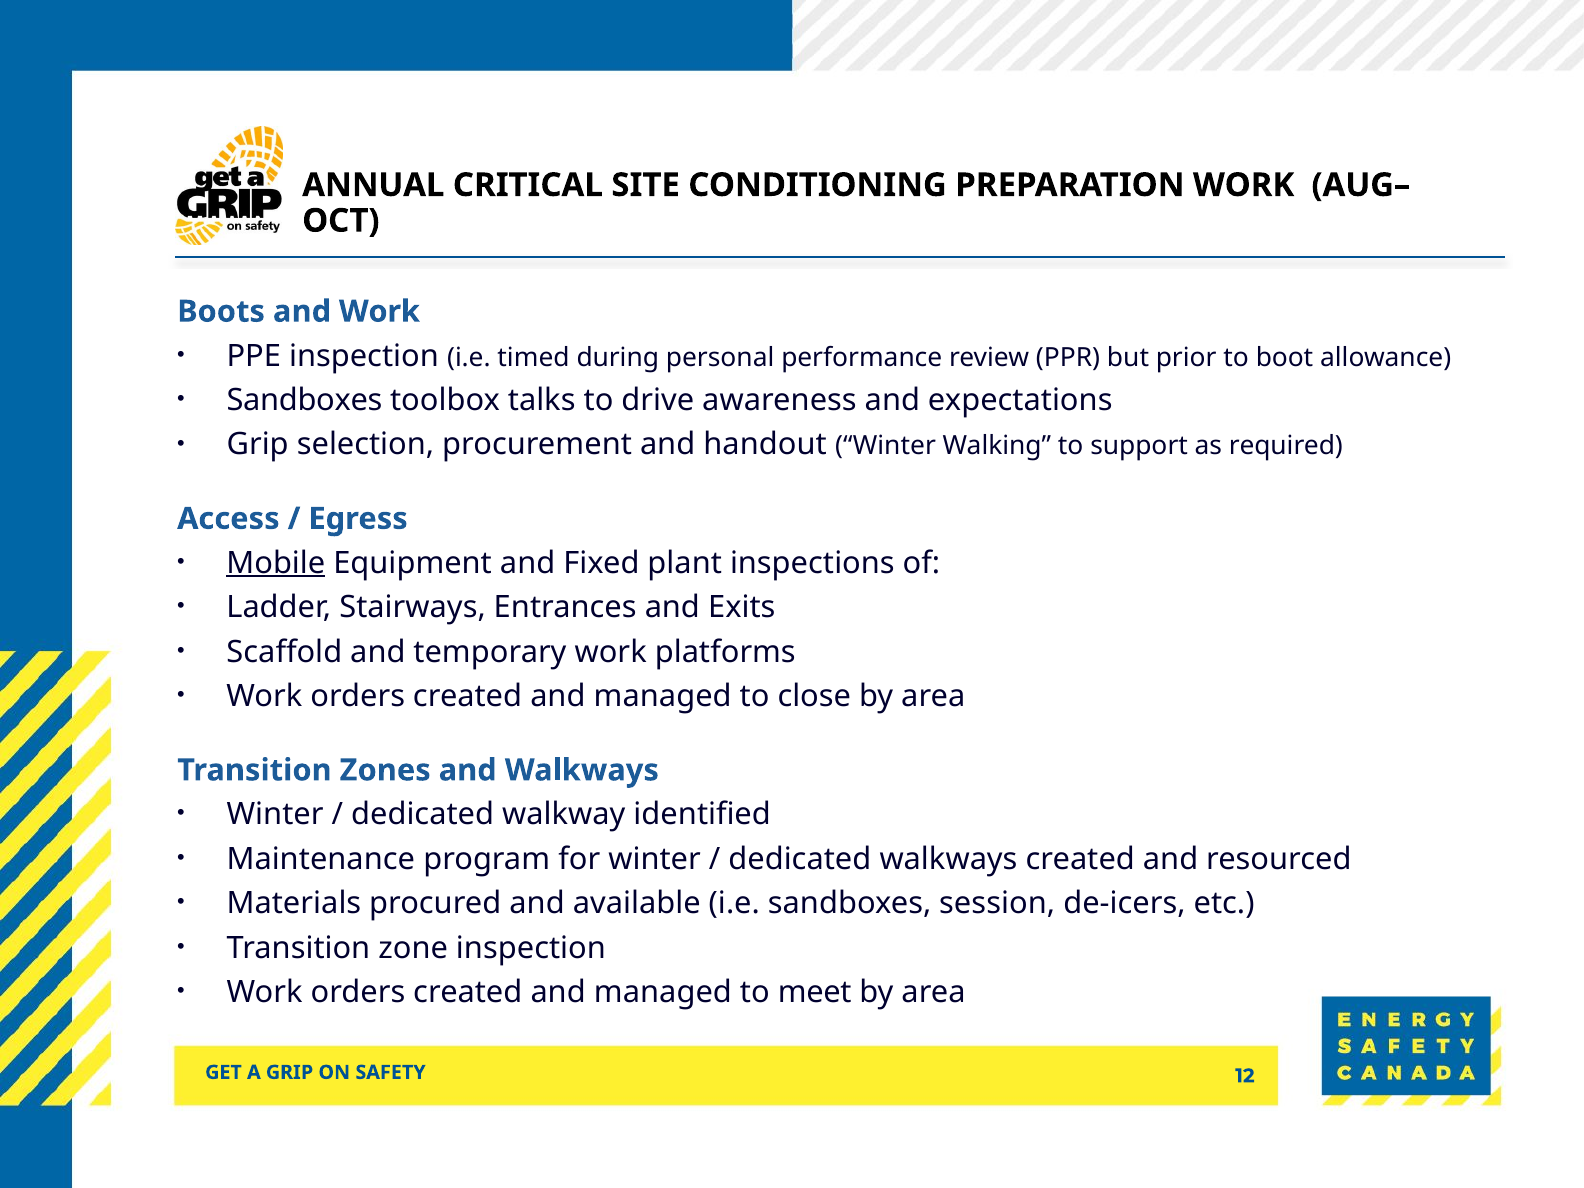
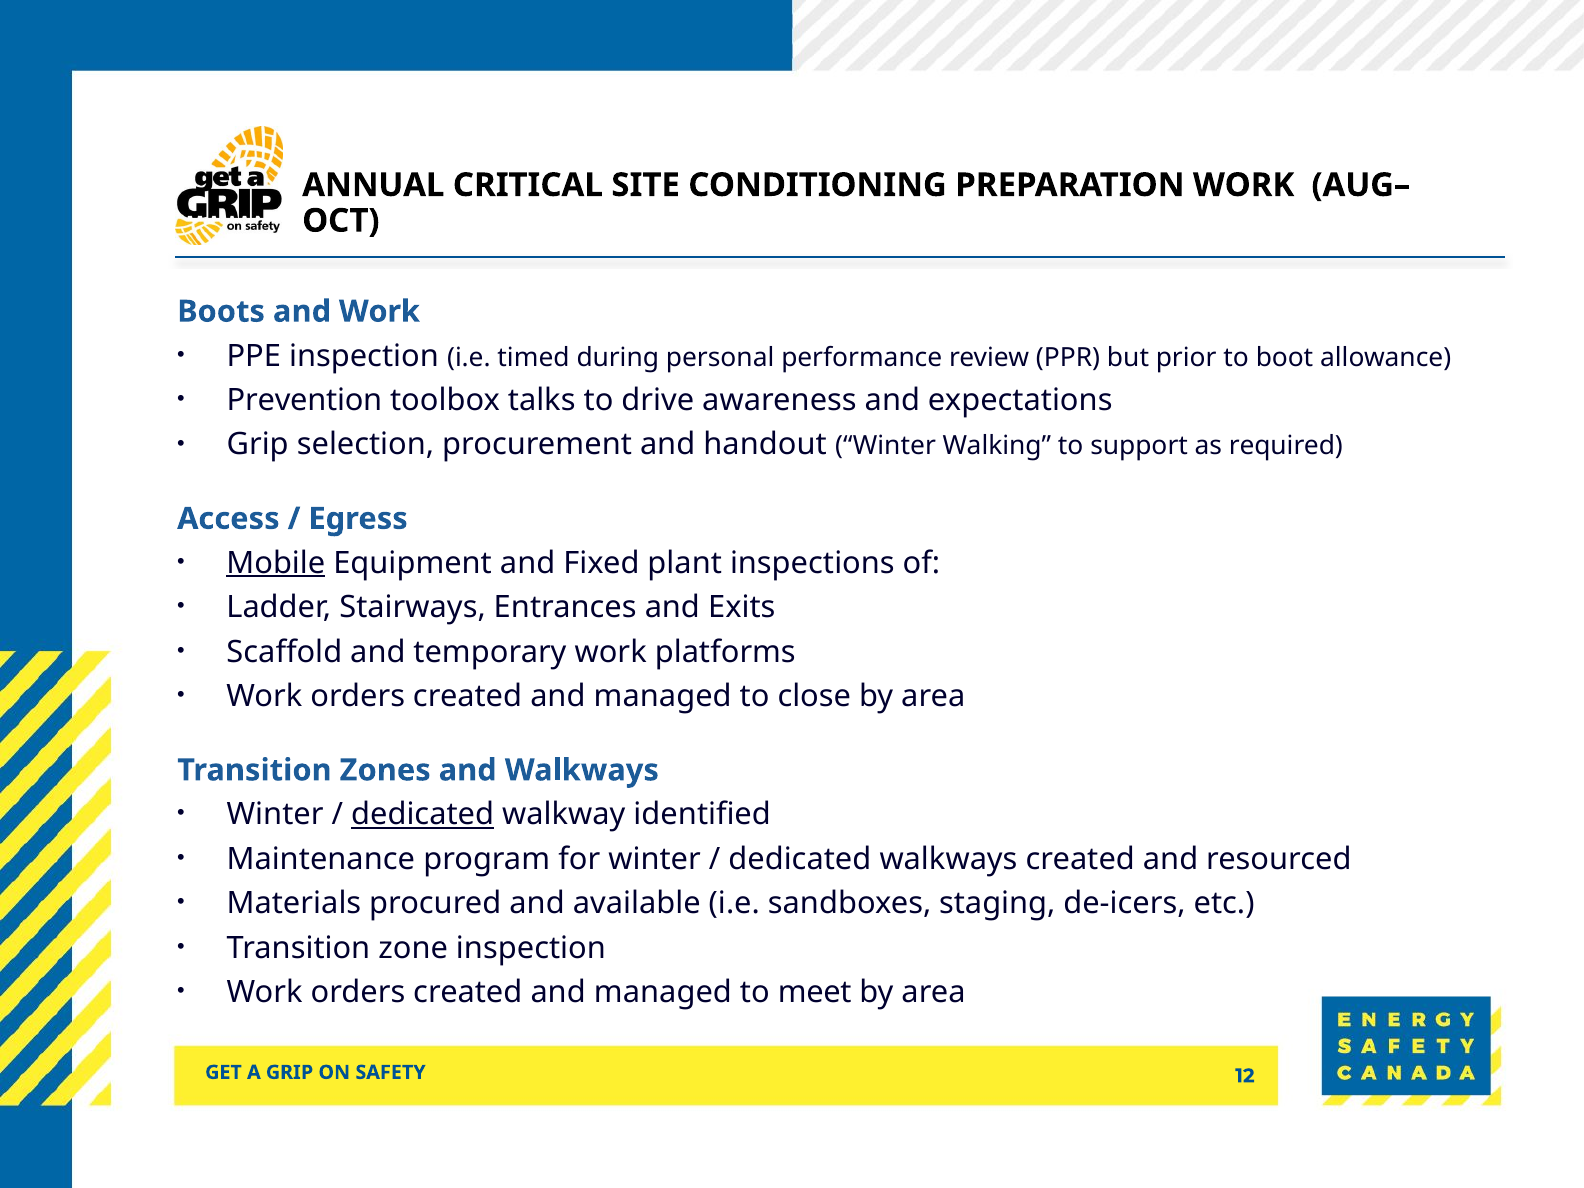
Sandboxes: Sandboxes -> Prevention (304, 400)
dedicated underline: none -> present (423, 815)
session: session -> staging (997, 904)
